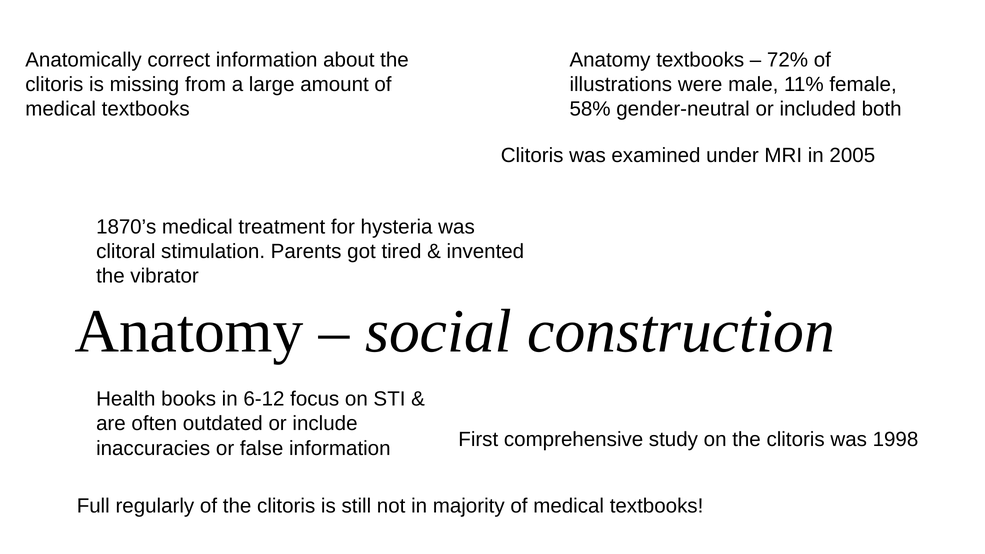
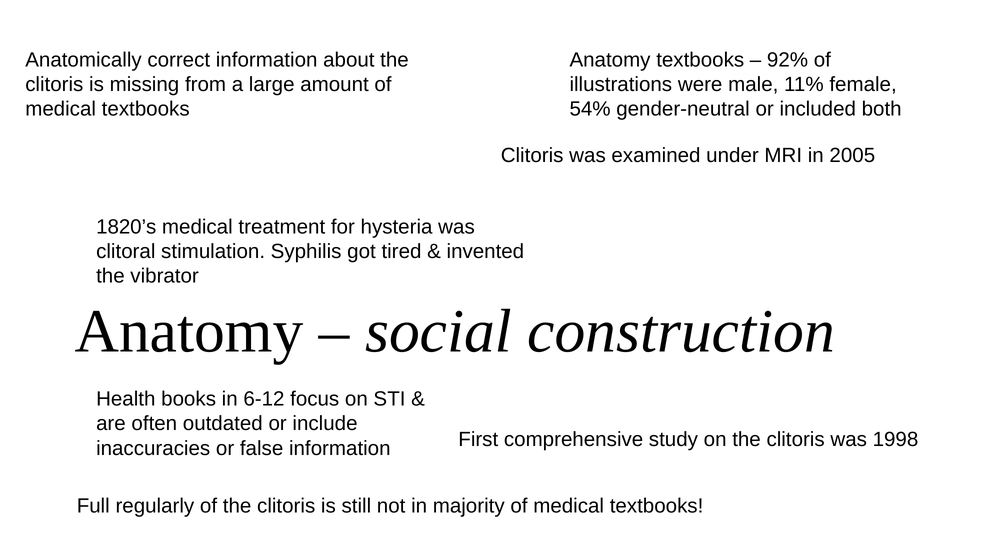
72%: 72% -> 92% (788, 60)
58%: 58% -> 54% (590, 109)
1870’s: 1870’s -> 1820’s (126, 227)
Parents: Parents -> Syphilis (306, 252)
